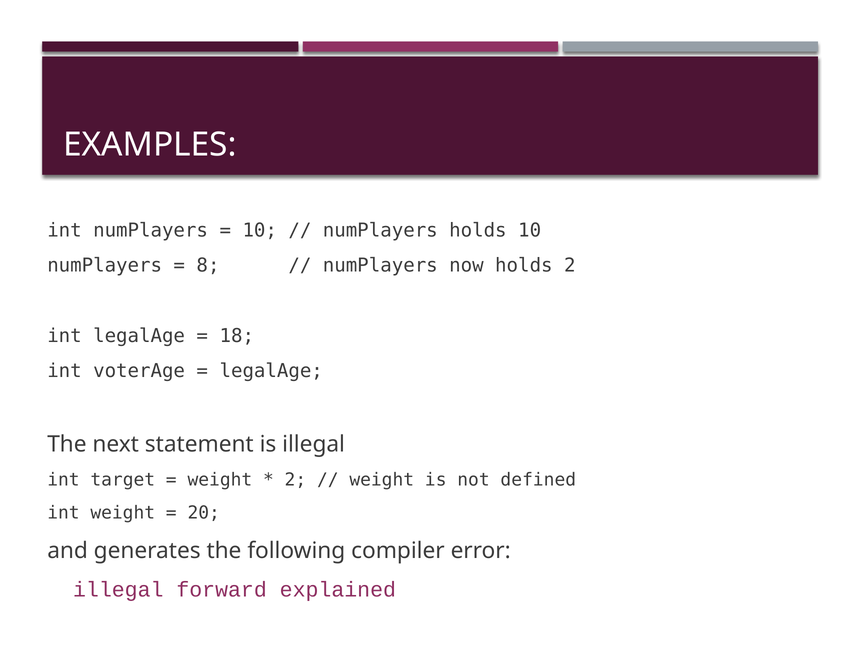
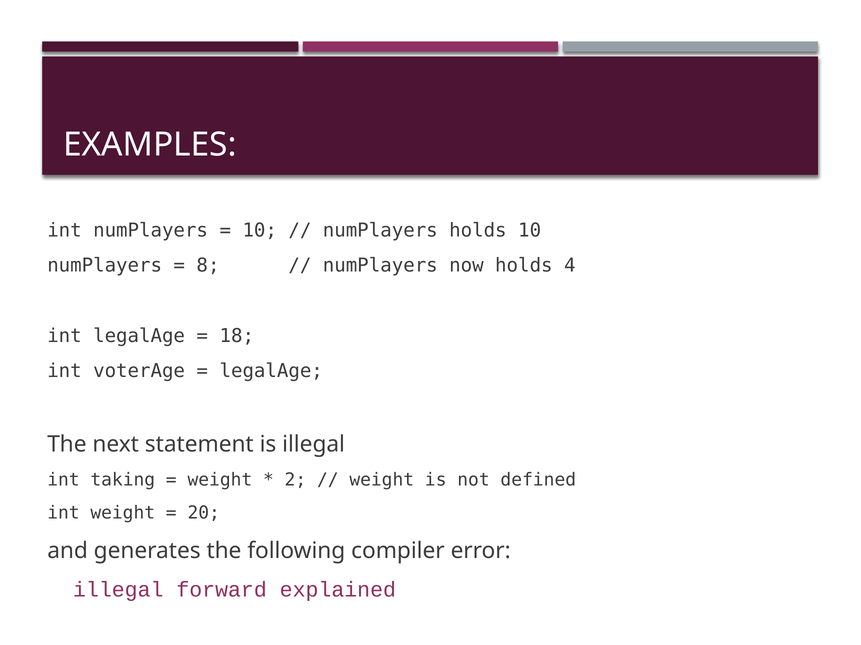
holds 2: 2 -> 4 (570, 266)
target: target -> taking (123, 480)
